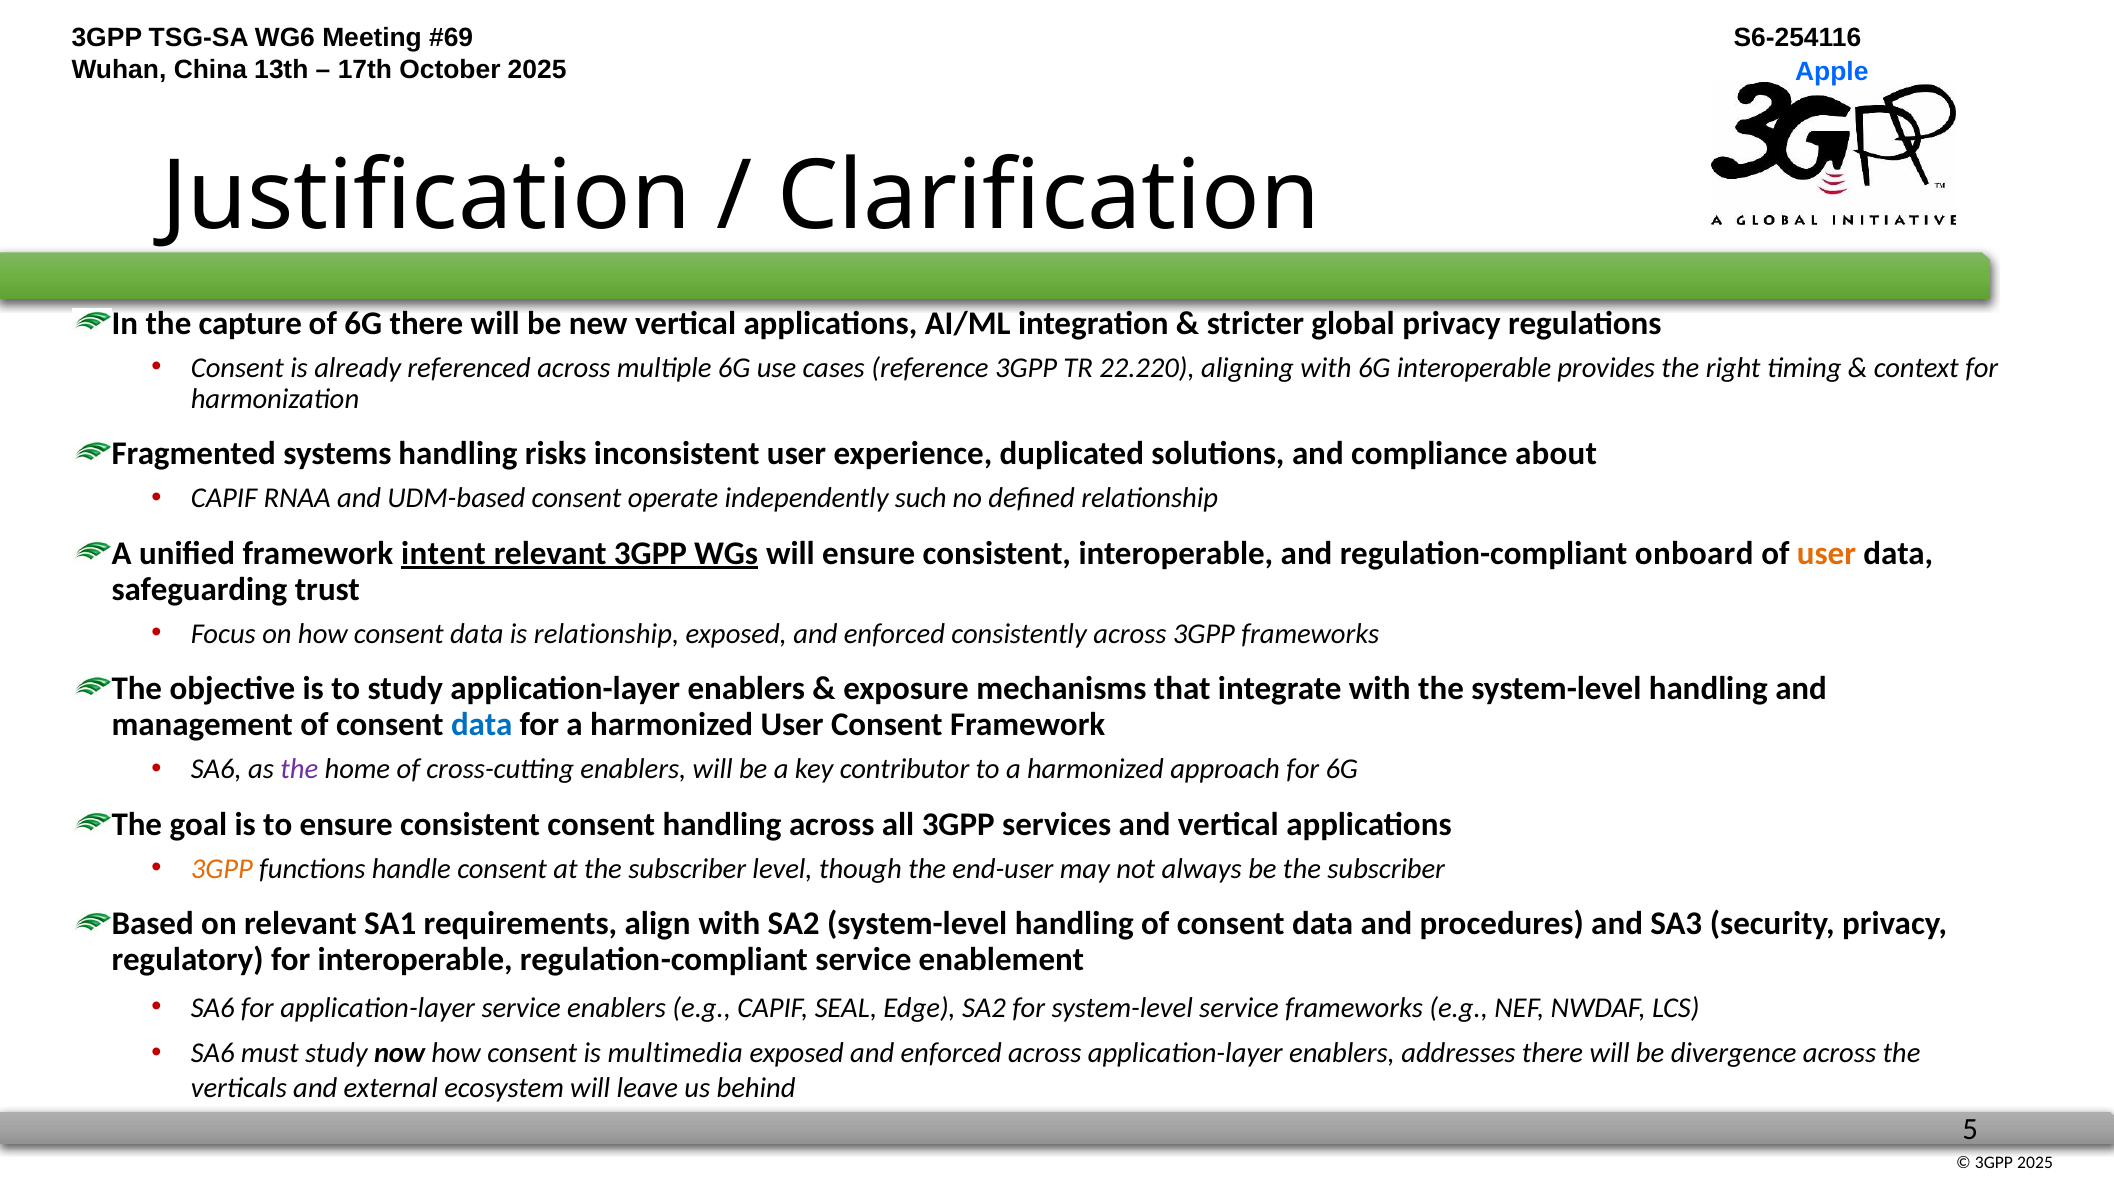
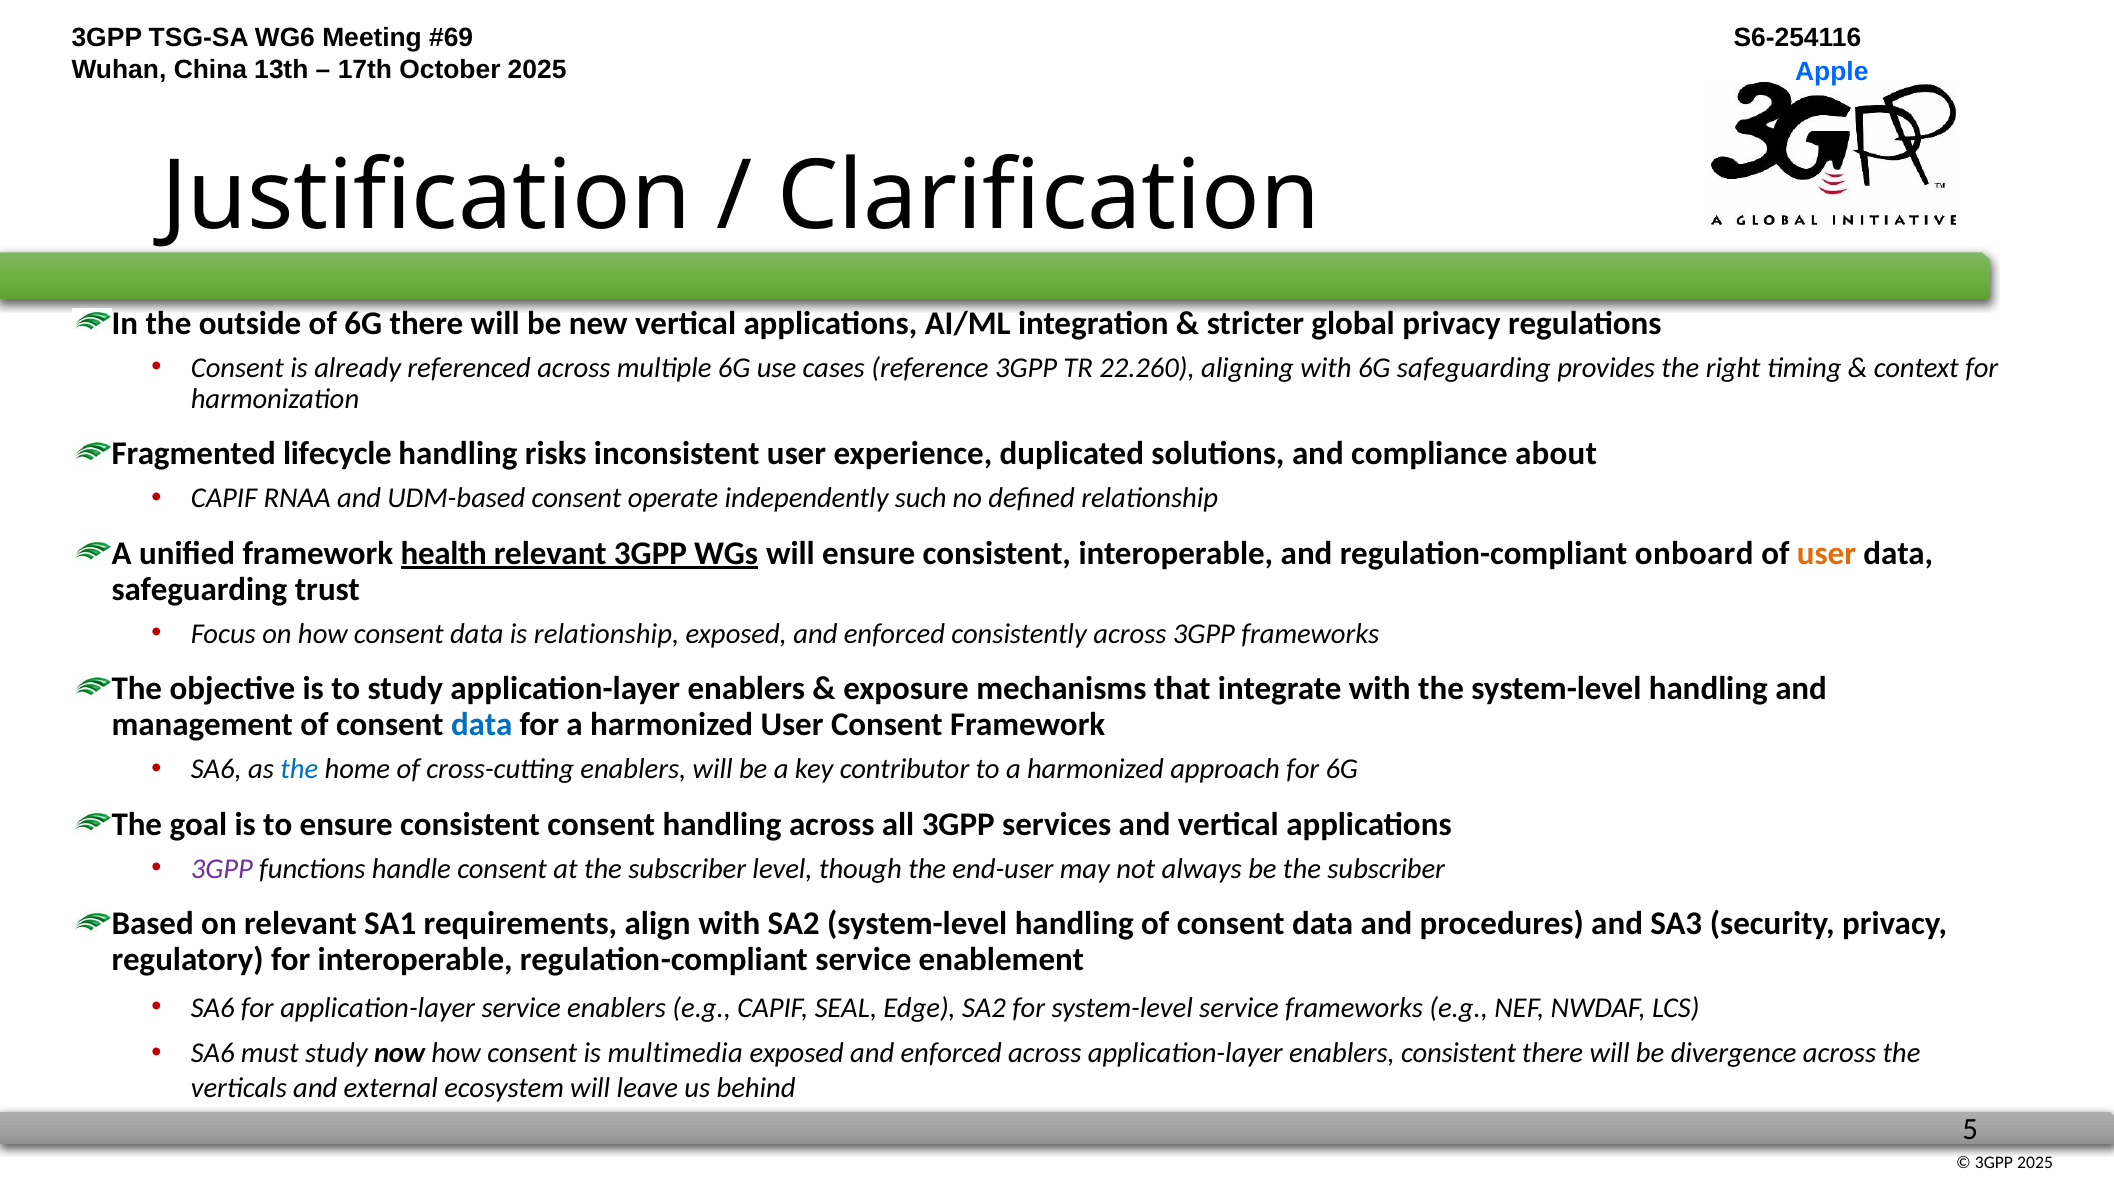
capture: capture -> outside (250, 323)
22.220: 22.220 -> 22.260 (1147, 368)
6G interoperable: interoperable -> safeguarding (1474, 368)
systems: systems -> lifecycle (337, 454)
intent: intent -> health (444, 554)
the colour: purple -> blue (299, 769)
3GPP colour: orange -> purple (222, 869)
enablers addresses: addresses -> consistent (1459, 1053)
